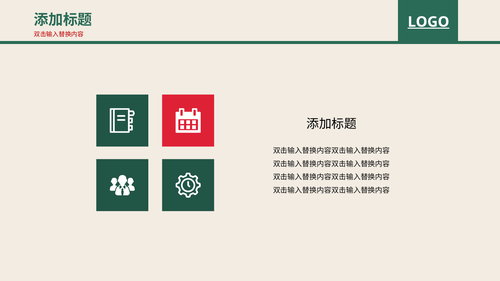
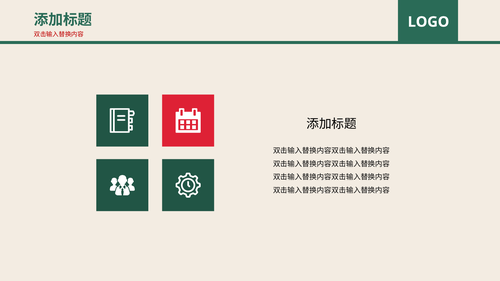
LOGO underline: present -> none (429, 22)
